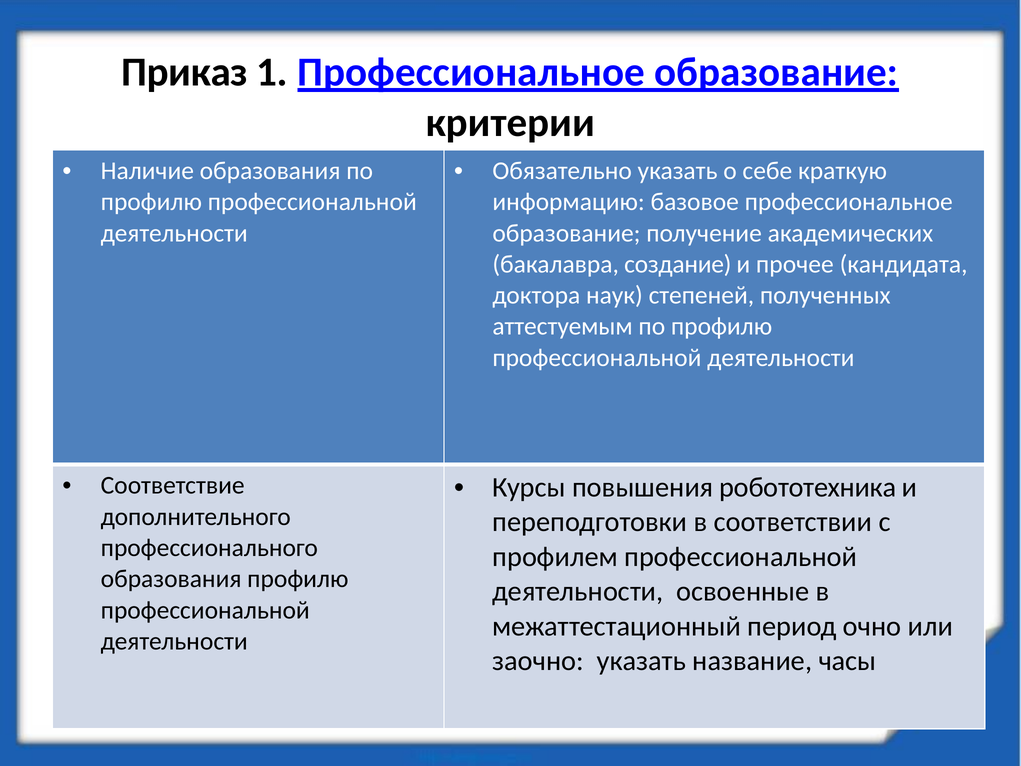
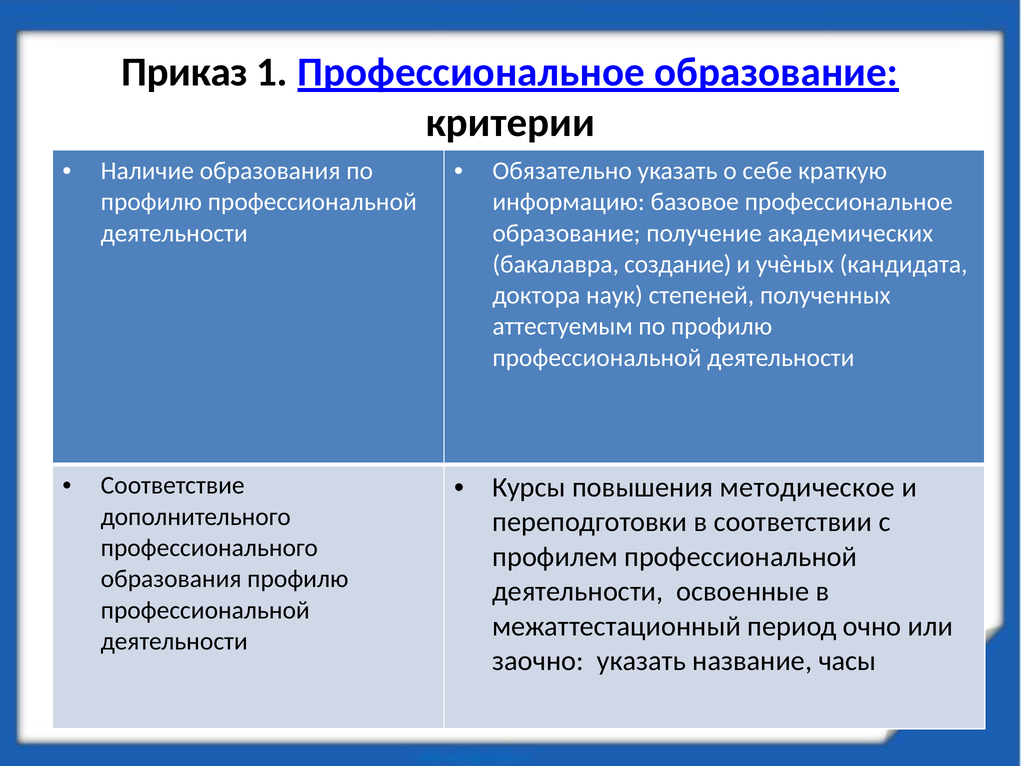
прочее: прочее -> учѐных (795, 264)
робототехника: робототехника -> методическое (807, 487)
